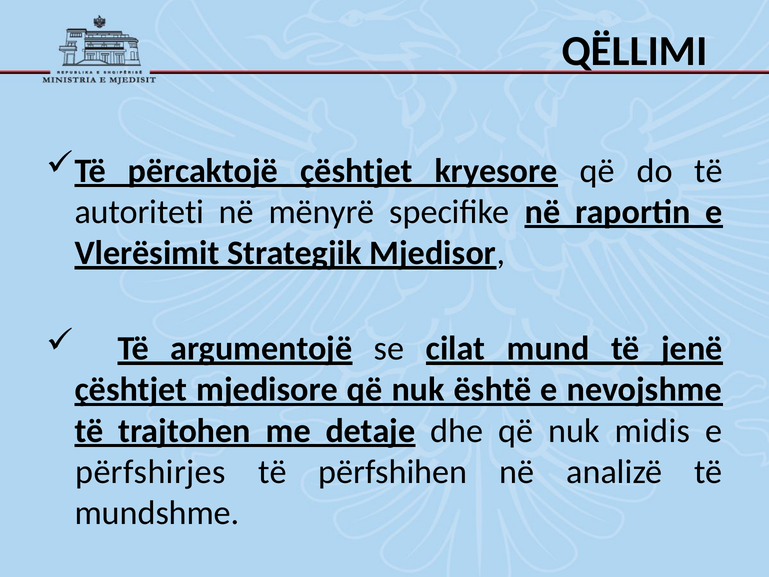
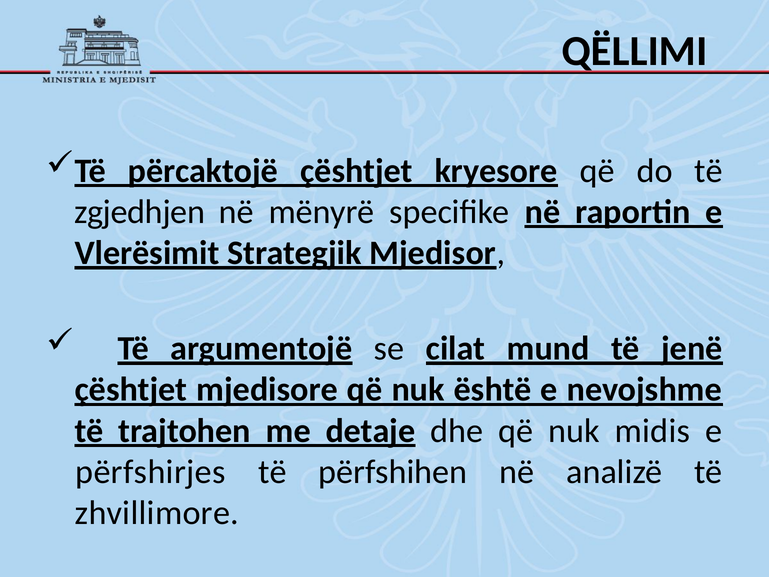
autoriteti: autoriteti -> zgjedhjen (140, 212)
mundshme: mundshme -> zhvillimore (157, 513)
